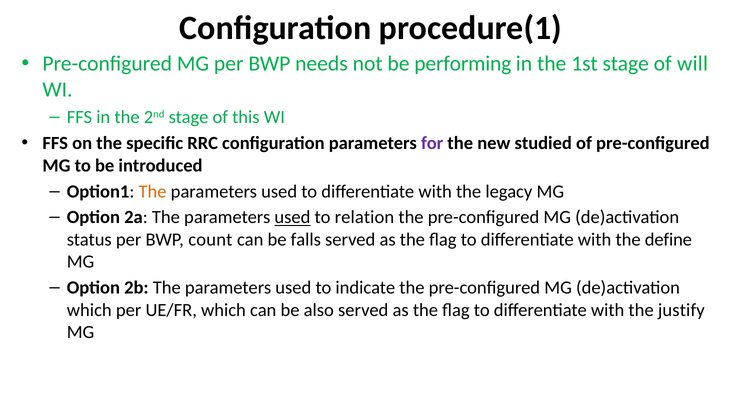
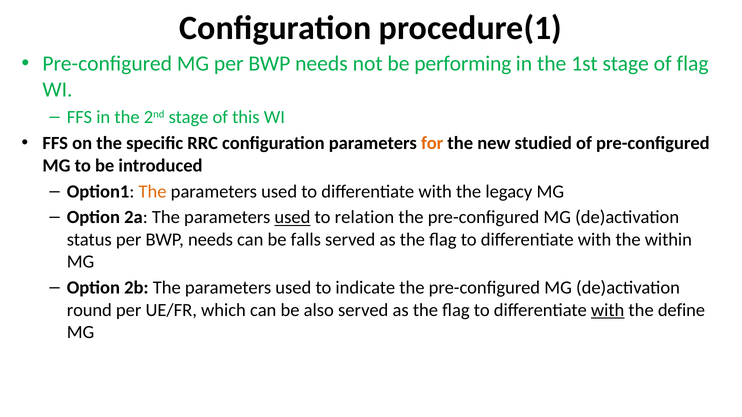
of will: will -> flag (693, 64)
for colour: purple -> orange (432, 143)
status per BWP count: count -> needs (210, 240)
define: define -> within (668, 240)
which: which -> round (89, 310)
with underline: none -> present (608, 310)
justify: justify -> define (681, 310)
